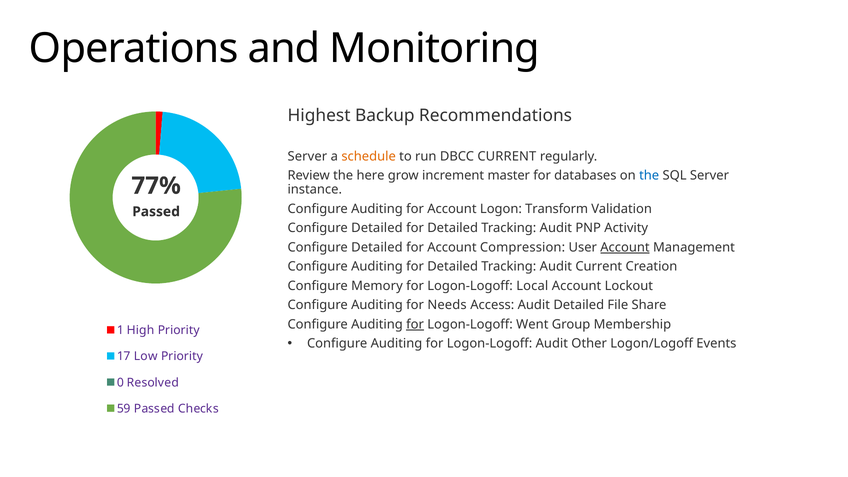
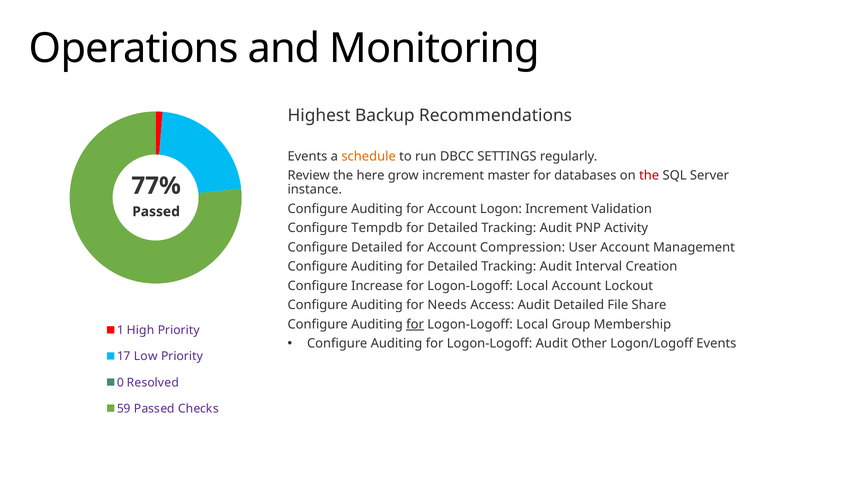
Server: Server -> Events (307, 156)
DBCC CURRENT: CURRENT -> SETTINGS (507, 156)
the colour: blue -> red (649, 176)
Logon Transform: Transform -> Increment (557, 209)
Detailed: Detailed -> Tempdb (377, 228)
Account underline: present -> none (625, 247)
Audit Current: Current -> Interval (599, 267)
Memory: Memory -> Increase (377, 286)
Went: Went -> Local (532, 324)
